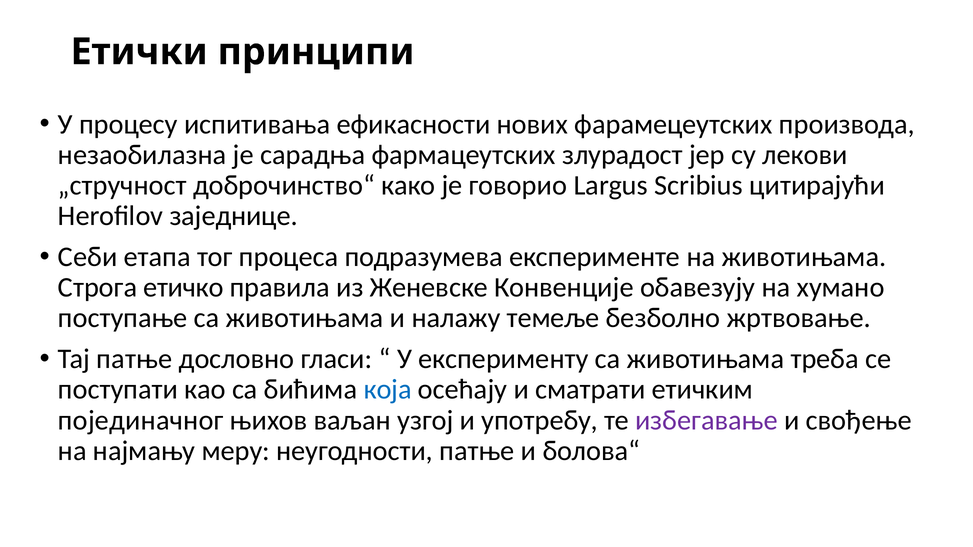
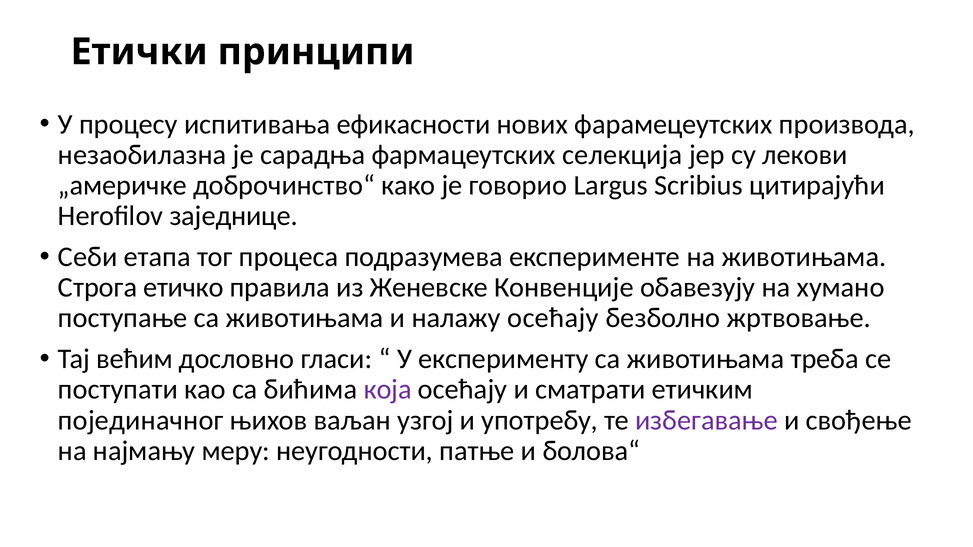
злурадост: злурадост -> селекција (622, 155)
„стручност: „стручност -> „америчке (122, 186)
налажу темеље: темеље -> осећају (553, 318)
Тај патње: патње -> већим (135, 359)
која colour: blue -> purple (388, 390)
